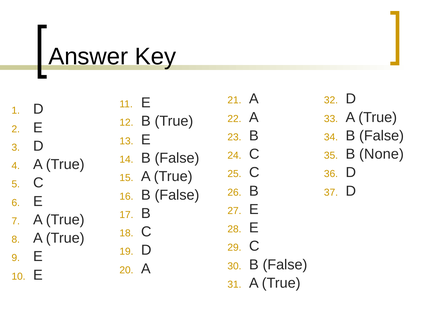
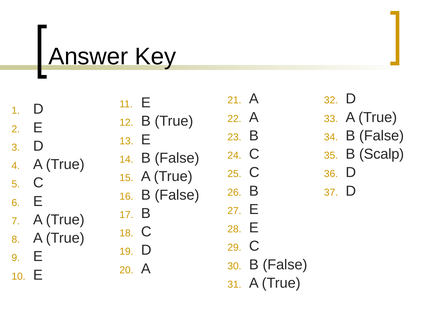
None: None -> Scalp (382, 154)
